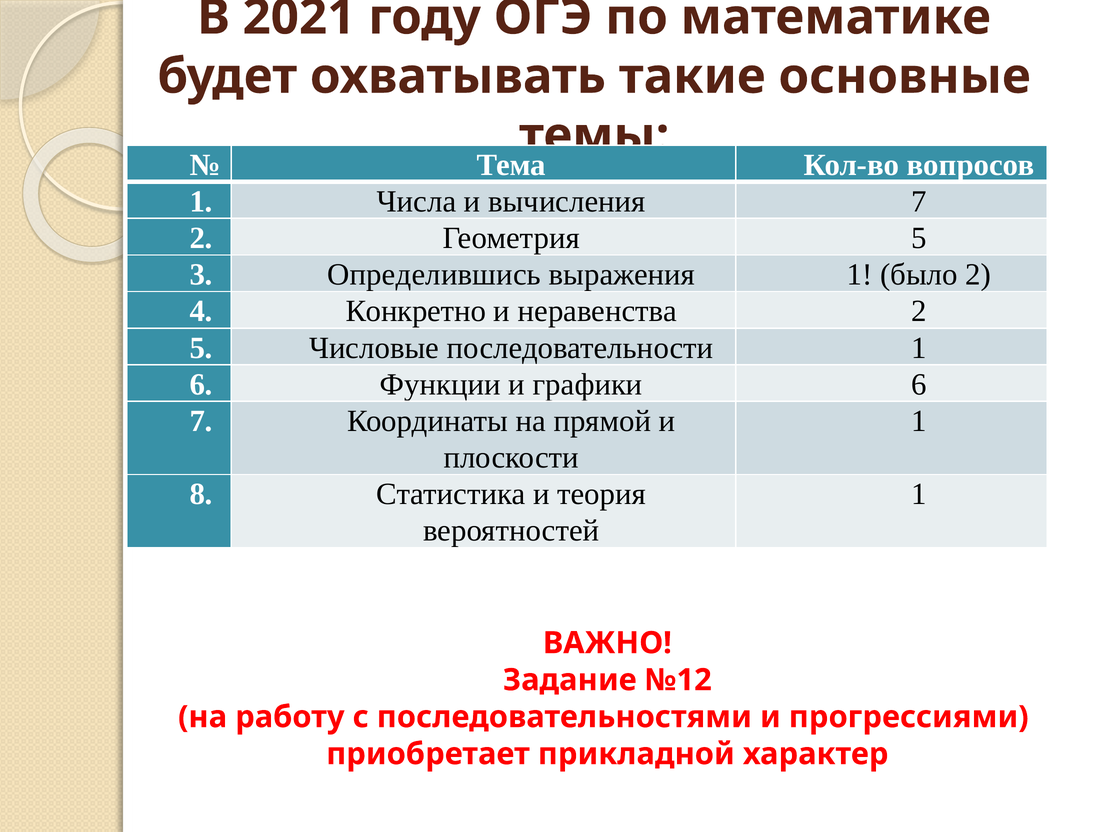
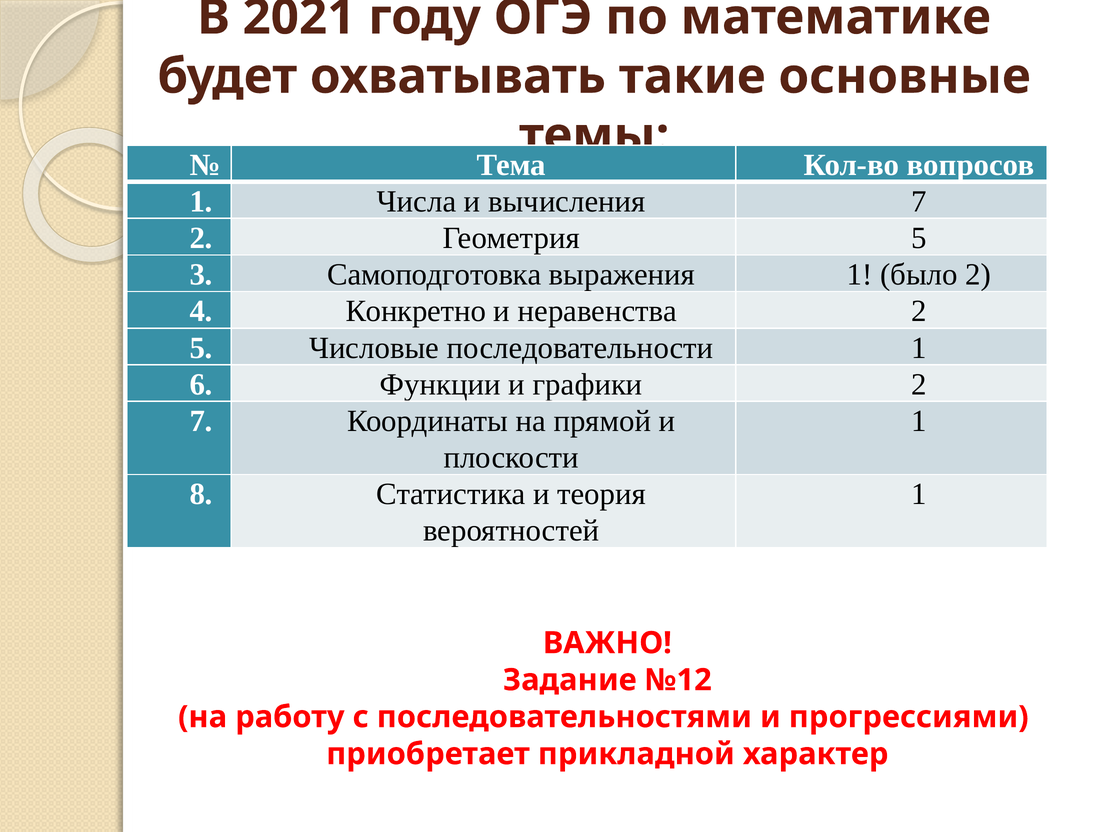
Определившись: Определившись -> Самоподготовка (434, 275)
графики 6: 6 -> 2 (919, 385)
